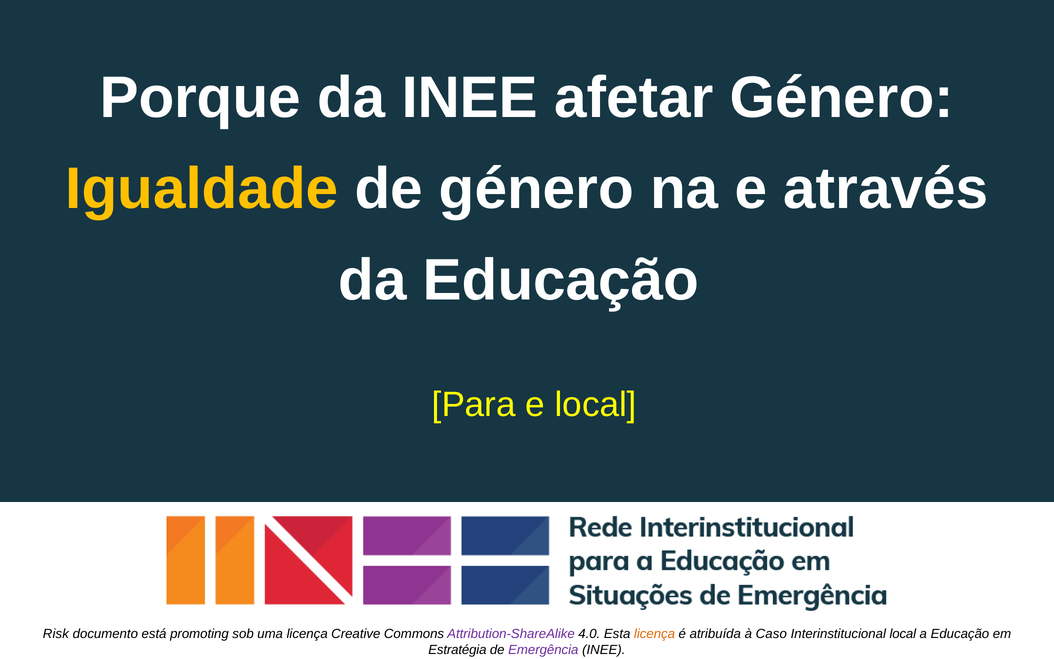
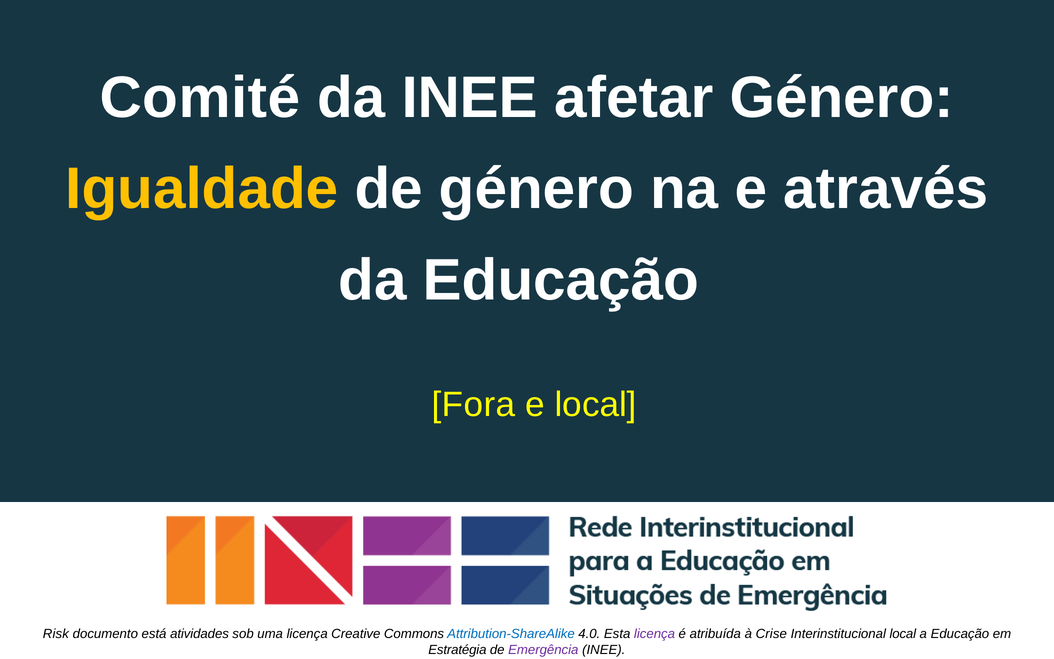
Porque: Porque -> Comité (200, 98)
Para: Para -> Fora (474, 404)
promoting: promoting -> atividades (200, 634)
Attribution-ShareAlike colour: purple -> blue (511, 634)
licença colour: orange -> purple (654, 634)
Caso: Caso -> Crise (771, 634)
